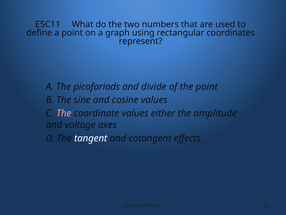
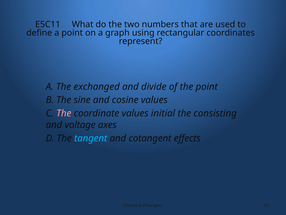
picofariads: picofariads -> exchanged (97, 86)
either: either -> initial (163, 113)
amplitude: amplitude -> consisting (215, 113)
tangent colour: white -> light blue (91, 138)
